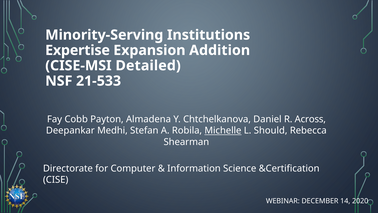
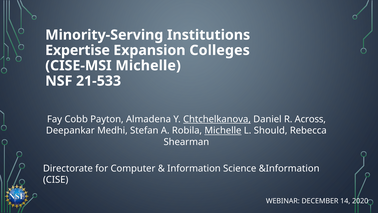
Addition: Addition -> Colleges (220, 50)
CISE-MSI Detailed: Detailed -> Michelle (148, 66)
Chtchelkanova underline: none -> present (217, 119)
&Certification: &Certification -> &Information (289, 168)
